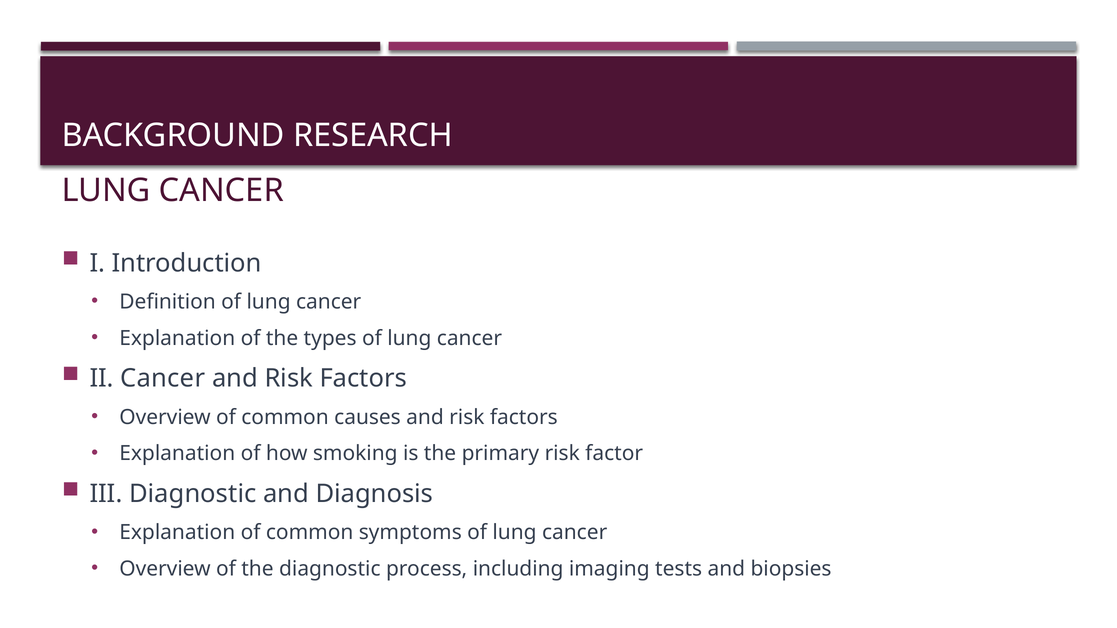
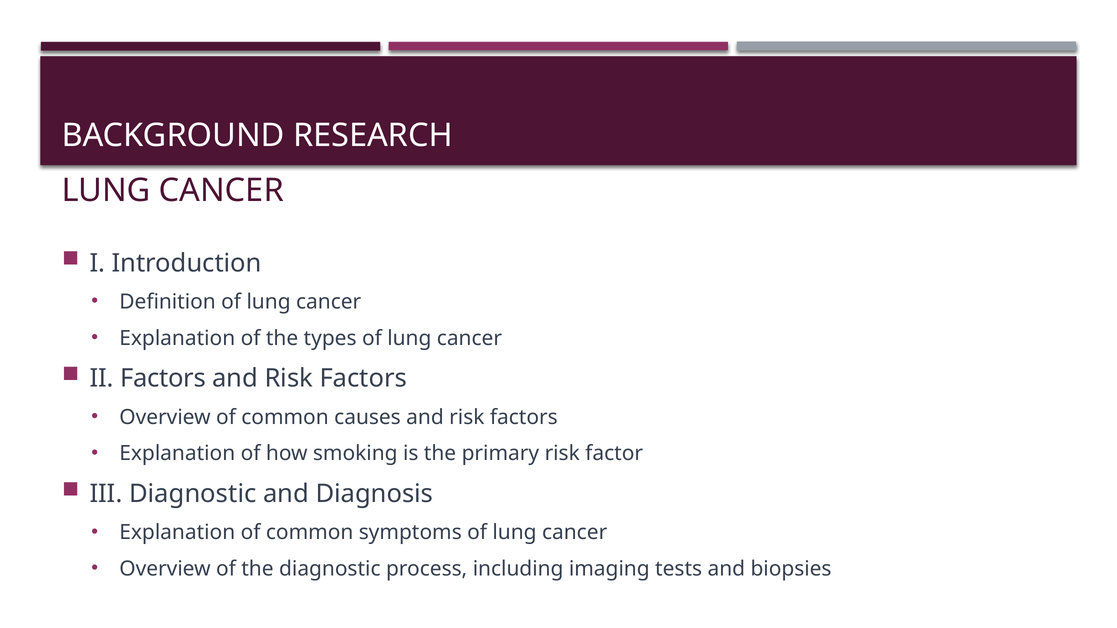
II Cancer: Cancer -> Factors (163, 379)
